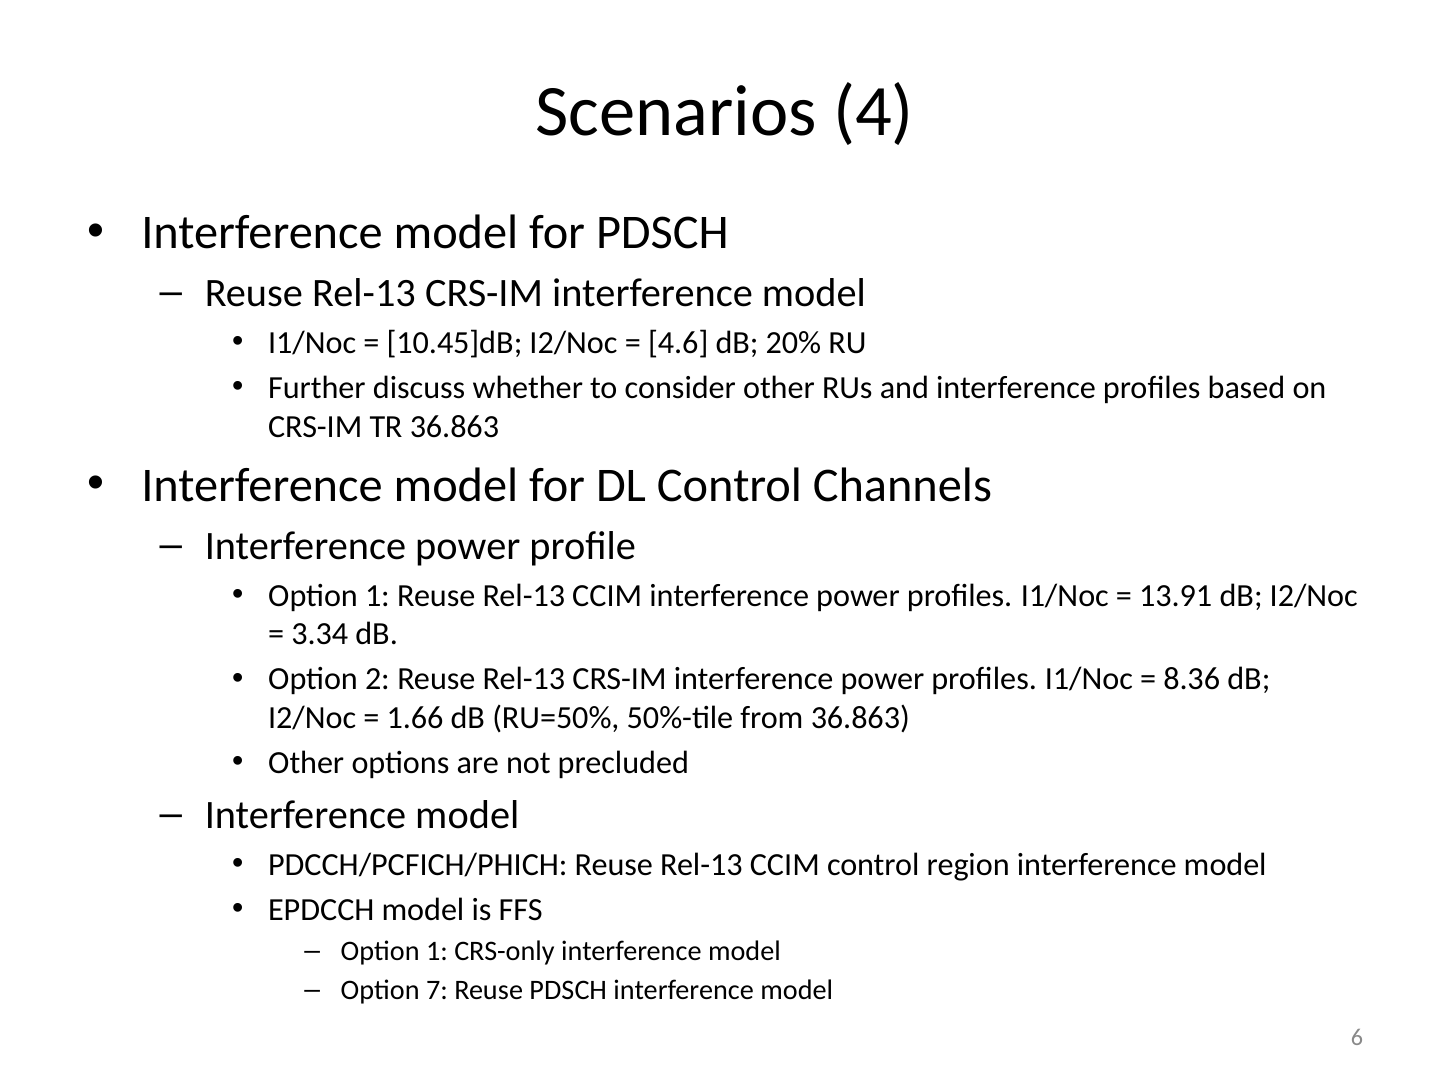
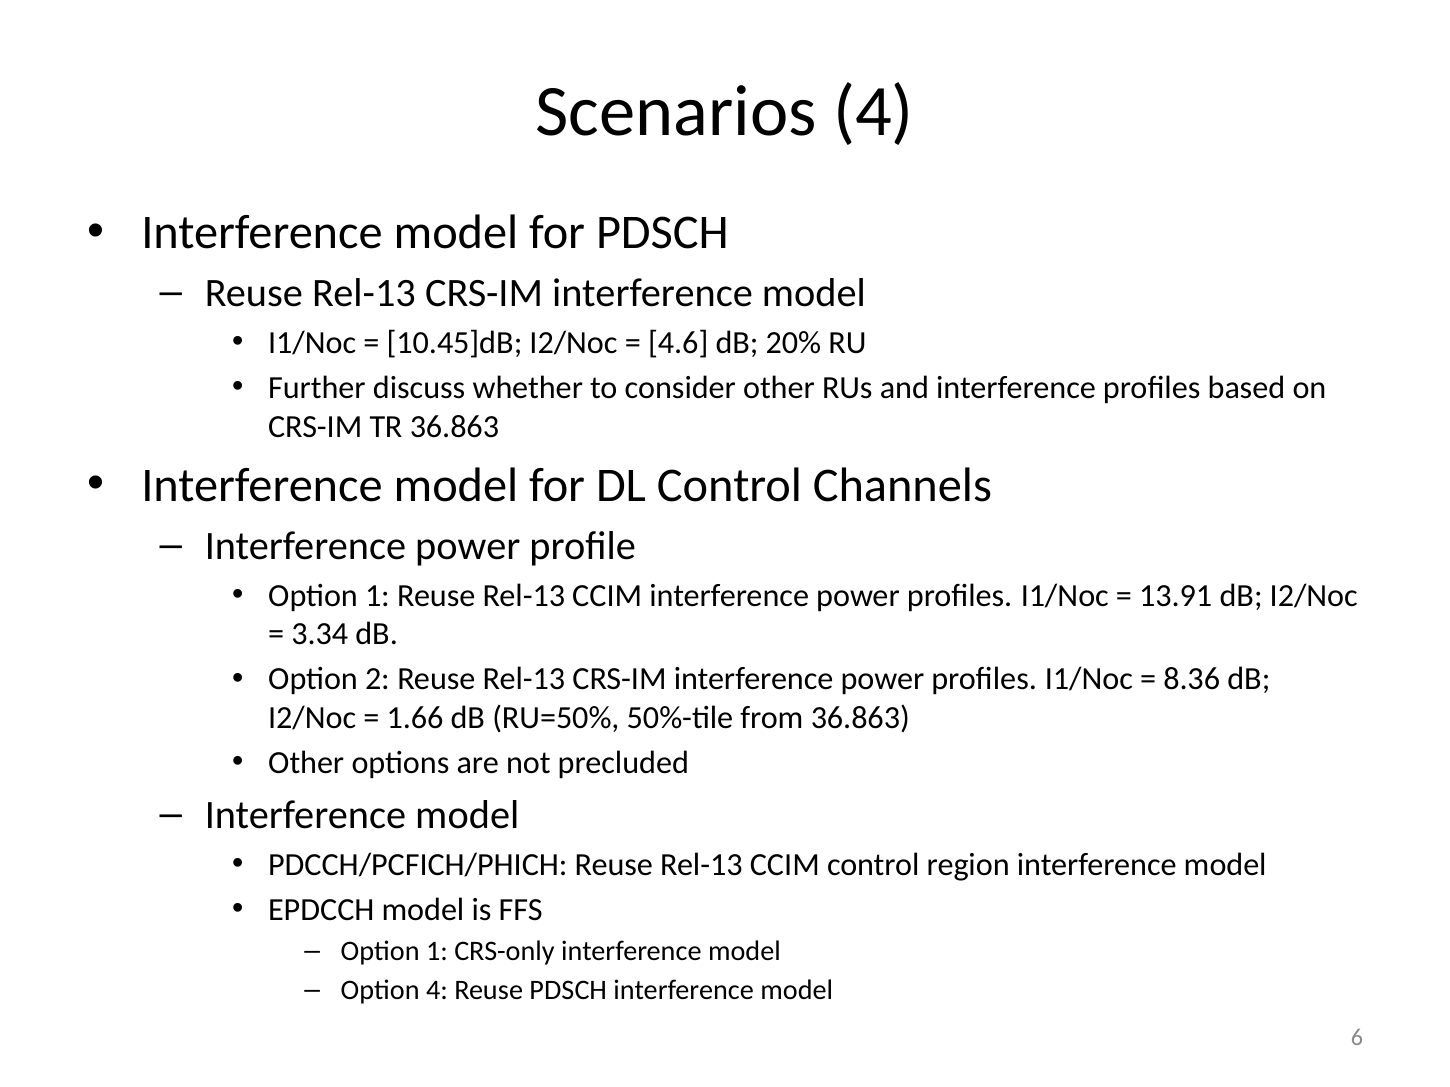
Option 7: 7 -> 4 (437, 991)
